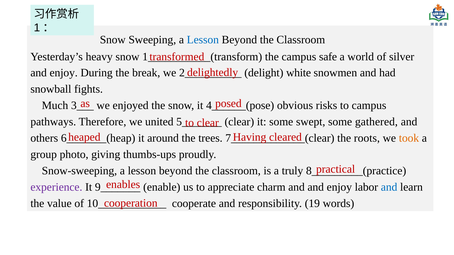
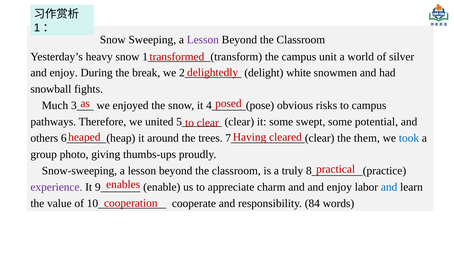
Lesson colour: blue -> purple (203, 40)
safe: safe -> unit (328, 57)
gathered: gathered -> potential (376, 122)
roots: roots -> them (367, 138)
took colour: orange -> blue (409, 138)
19: 19 -> 84 (312, 204)
